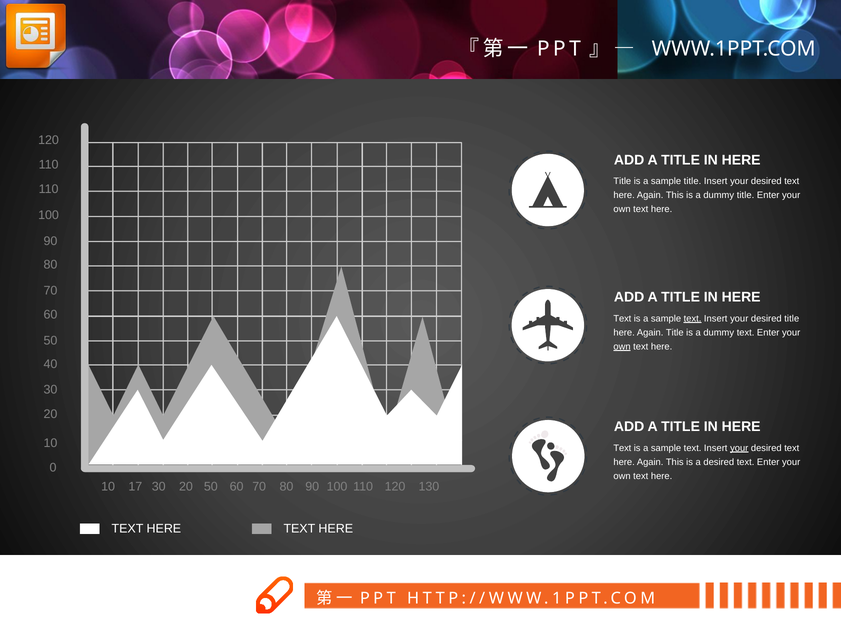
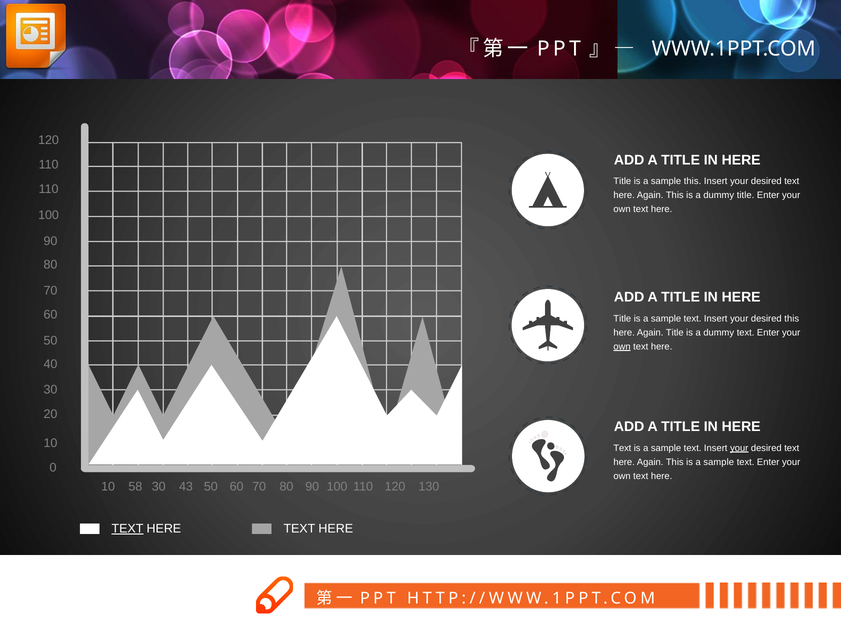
sample title: title -> this (693, 182)
Text: Text -> Title (622, 319)
text underline: present -> none (693, 319)
desired title: title -> this (792, 319)
This is a desired: desired -> sample (719, 463)
17: 17 -> 58 (135, 487)
30 20: 20 -> 43 (186, 487)
TEXT underline: none -> present (127, 529)
